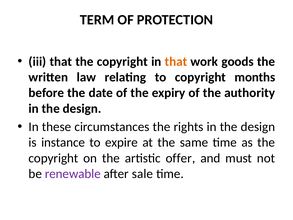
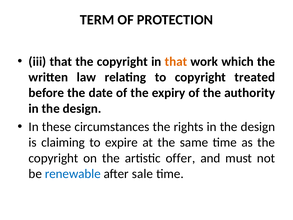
goods: goods -> which (238, 61)
months: months -> treated (255, 77)
instance: instance -> claiming (63, 142)
renewable colour: purple -> blue (73, 174)
